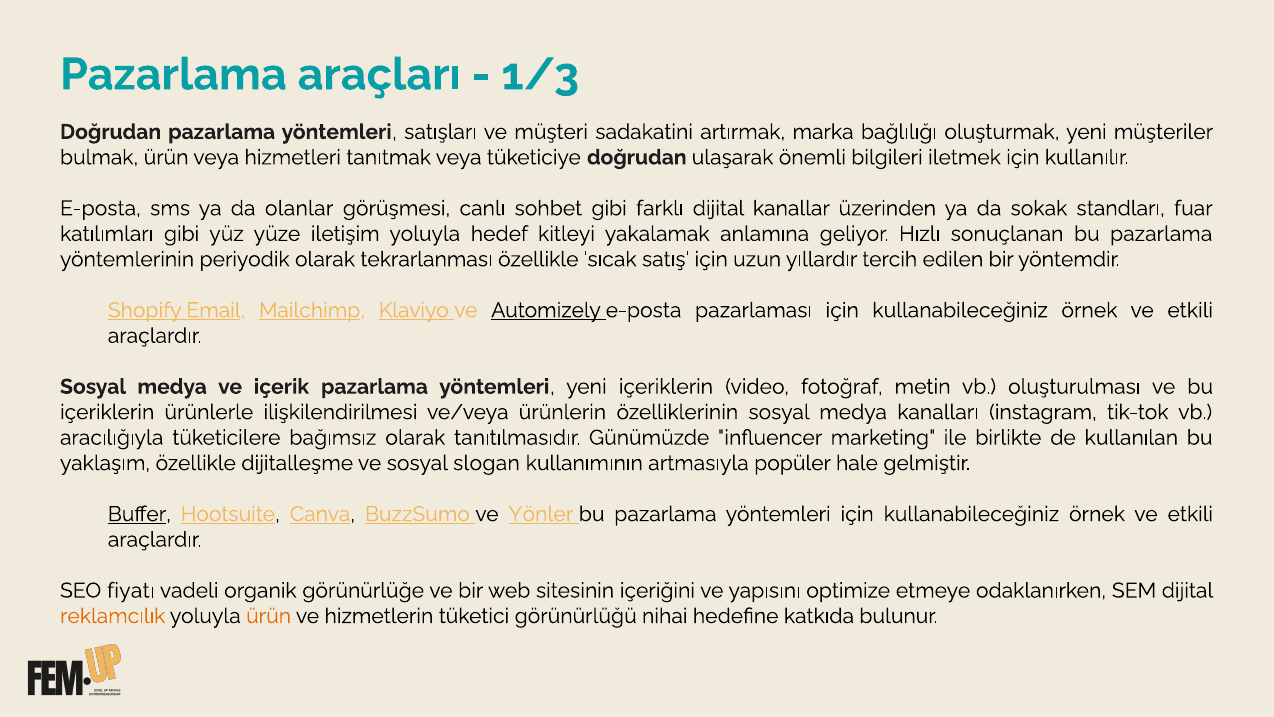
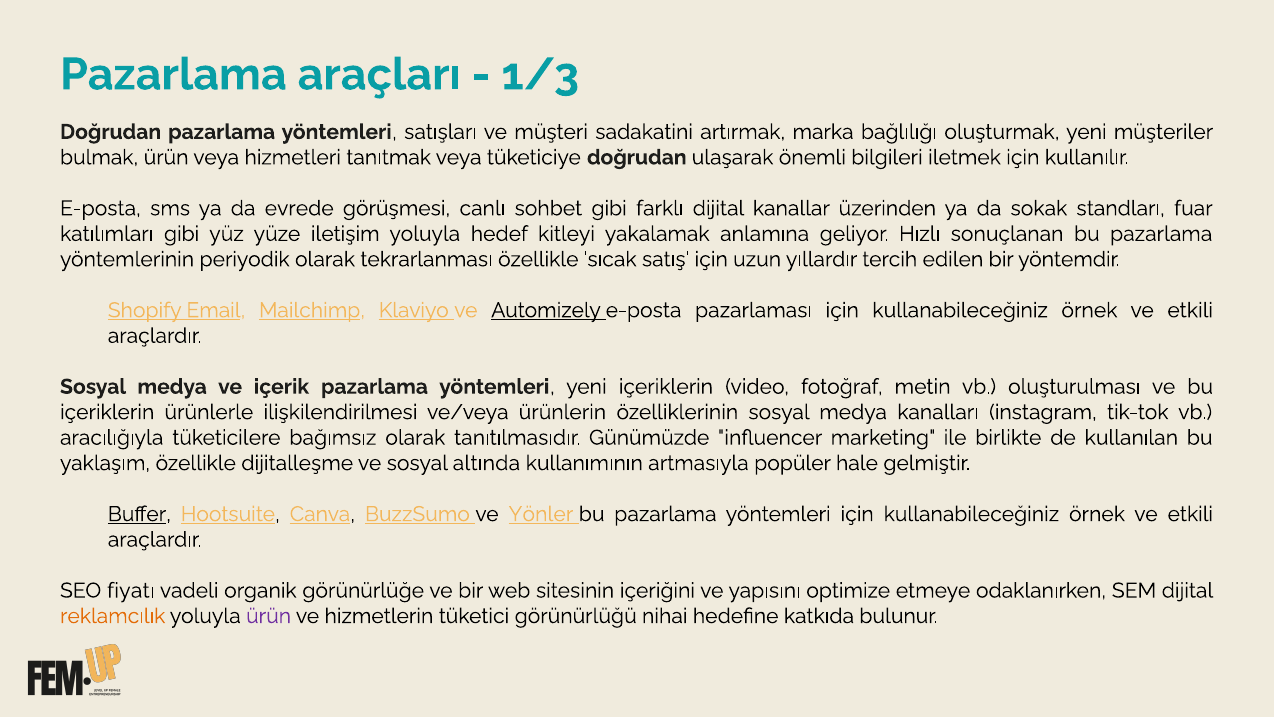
olanlar: olanlar -> evrede (299, 208)
slogan: slogan -> altında (486, 463)
ürün colour: orange -> purple (269, 616)
